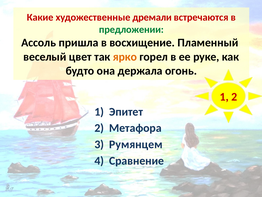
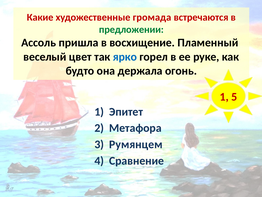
дремали: дремали -> громада (152, 17)
ярко colour: orange -> blue (125, 57)
1 2: 2 -> 5 (234, 97)
